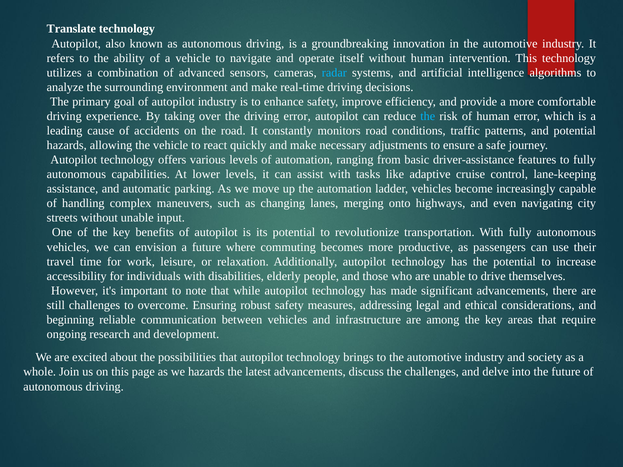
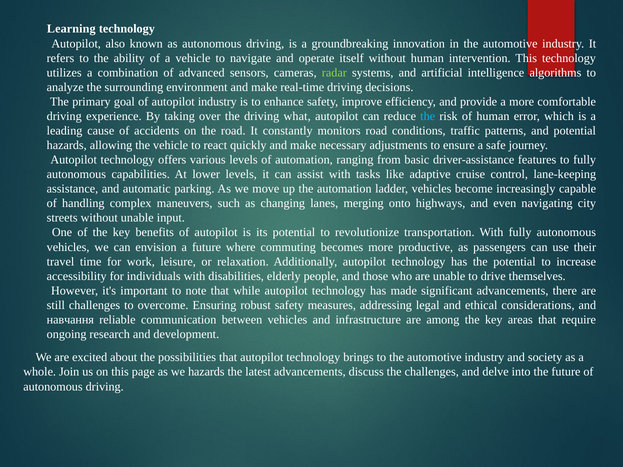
Translate: Translate -> Learning (71, 29)
radar colour: light blue -> light green (334, 73)
driving error: error -> what (297, 116)
beginning: beginning -> навчання (70, 320)
